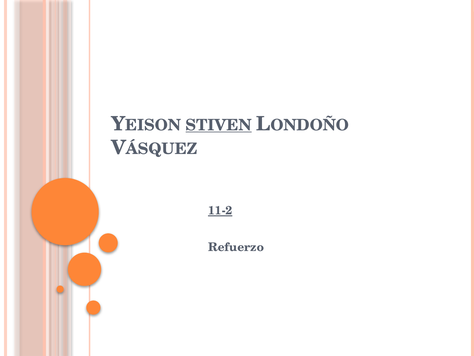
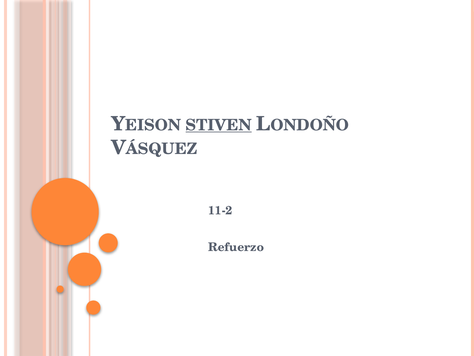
11-2 underline: present -> none (220, 210)
